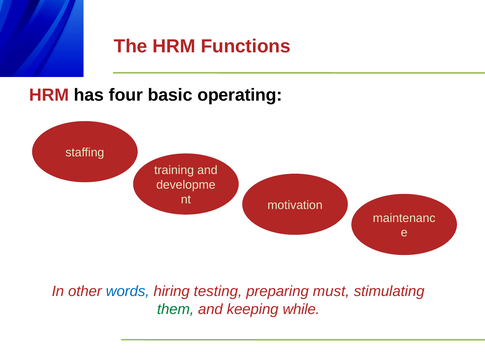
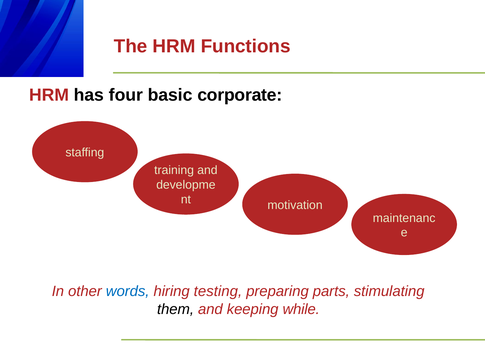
operating: operating -> corporate (240, 95)
must: must -> parts (331, 291)
them colour: green -> black (175, 309)
